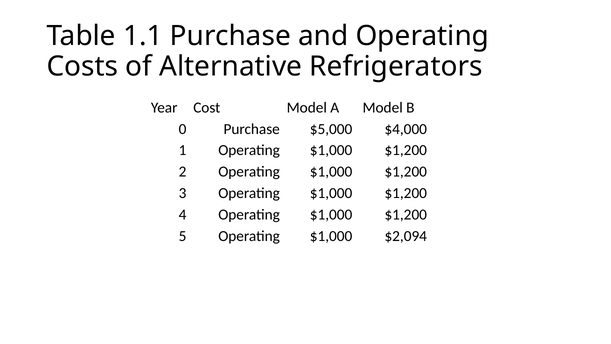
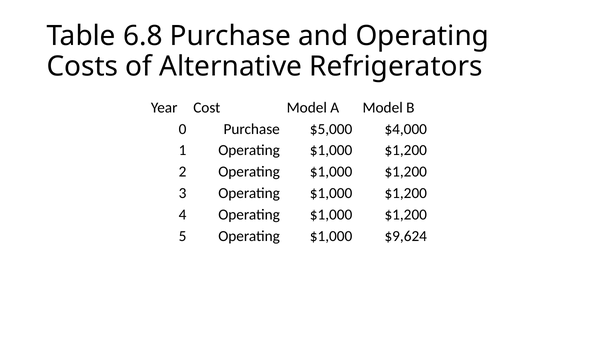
1.1: 1.1 -> 6.8 (143, 36)
$2,094: $2,094 -> $9,624 (406, 236)
